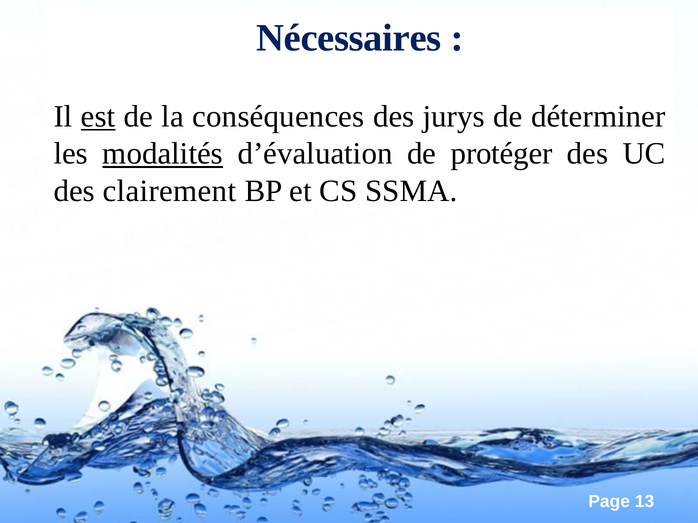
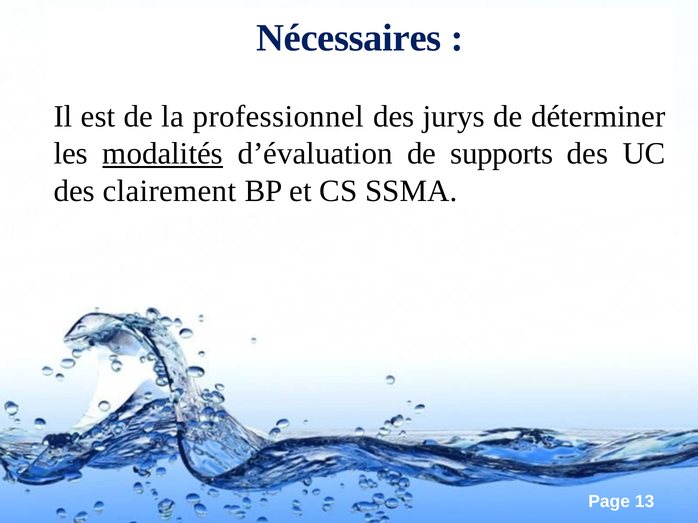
est underline: present -> none (98, 117)
conséquences: conséquences -> professionnel (278, 117)
protéger: protéger -> supports (502, 154)
